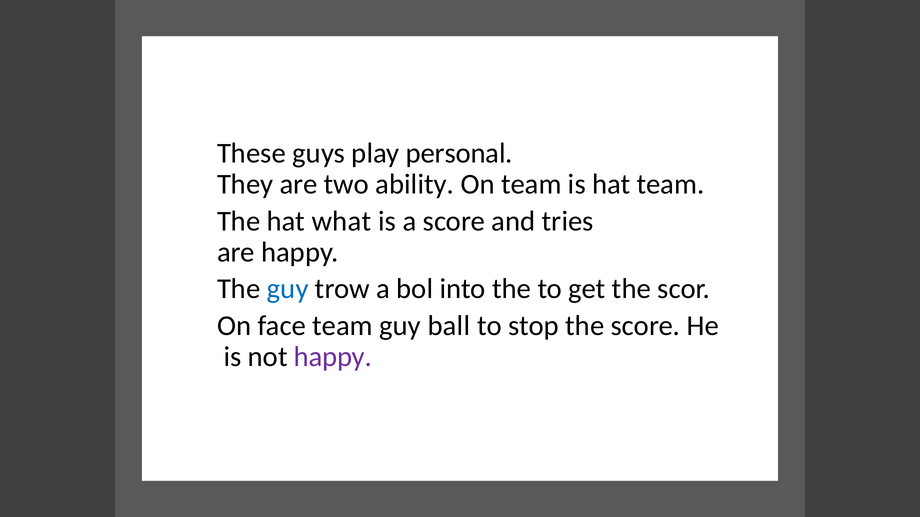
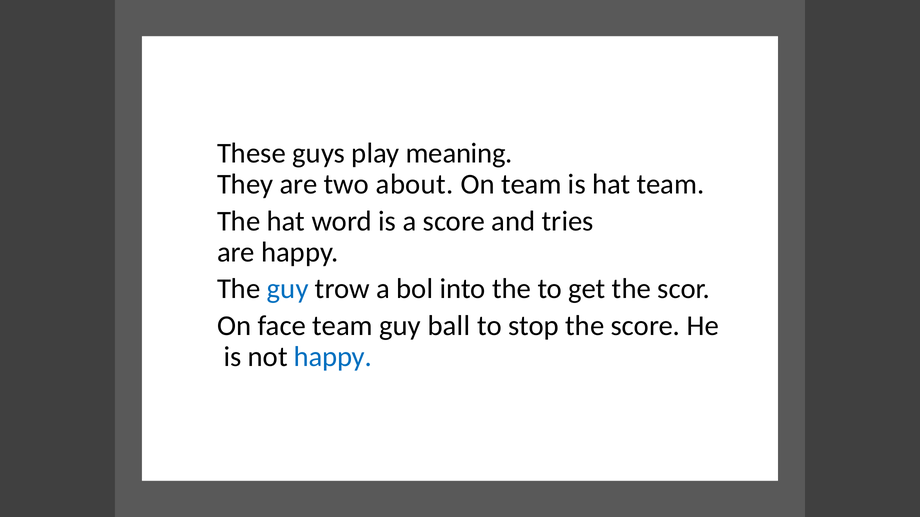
personal: personal -> meaning (459, 153)
ability: ability -> about (415, 185)
what: what -> word (342, 221)
happy colour: purple -> blue (333, 357)
